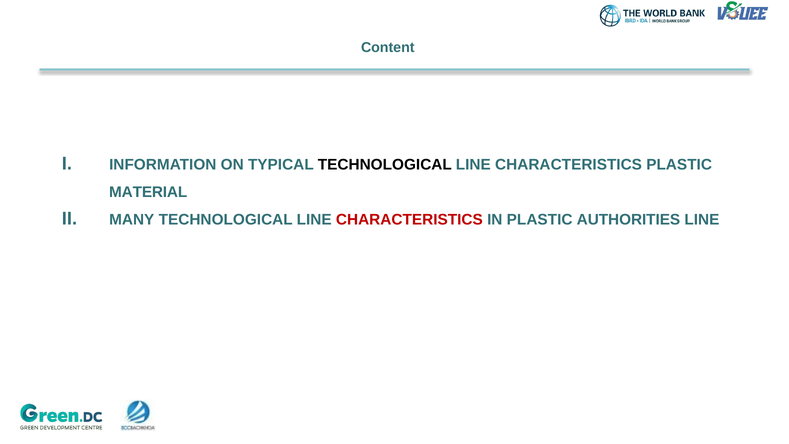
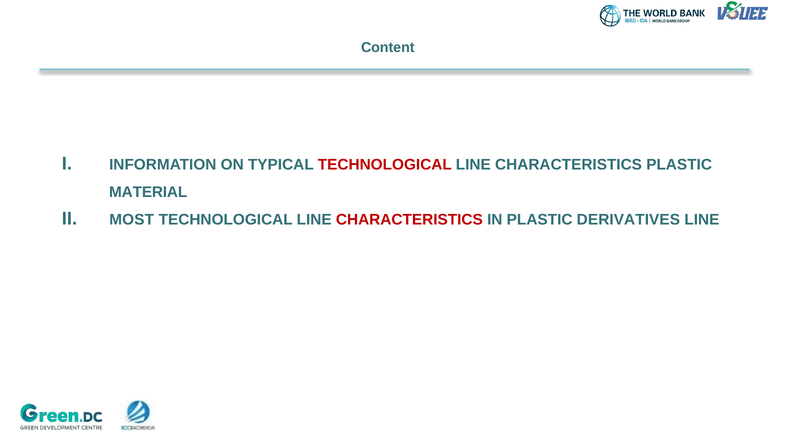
TECHNOLOGICAL colour: black -> red (385, 164)
MANY: MANY -> MOST (132, 220)
AUTHORITIES: AUTHORITIES -> DERIVATIVES (628, 220)
